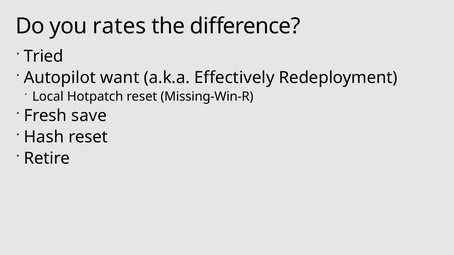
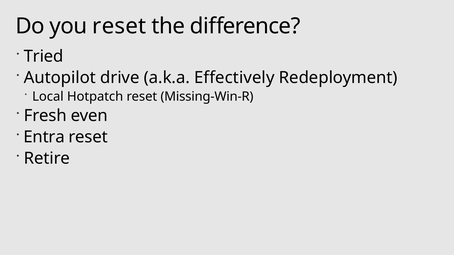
you rates: rates -> reset (119, 26)
want: want -> drive (120, 78)
save: save -> even (89, 116)
Hash: Hash -> Entra (44, 137)
